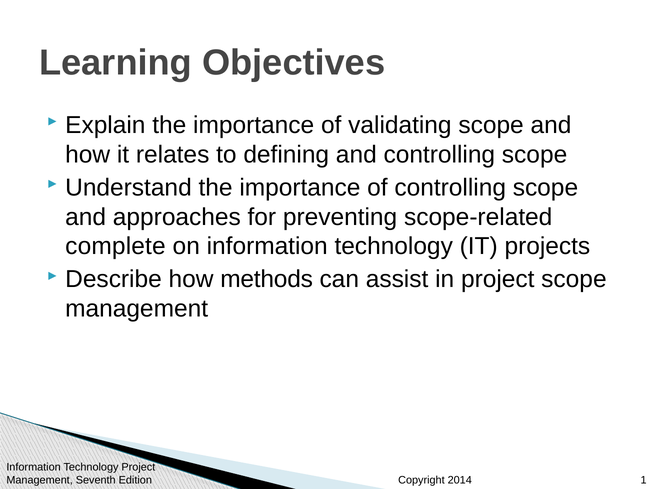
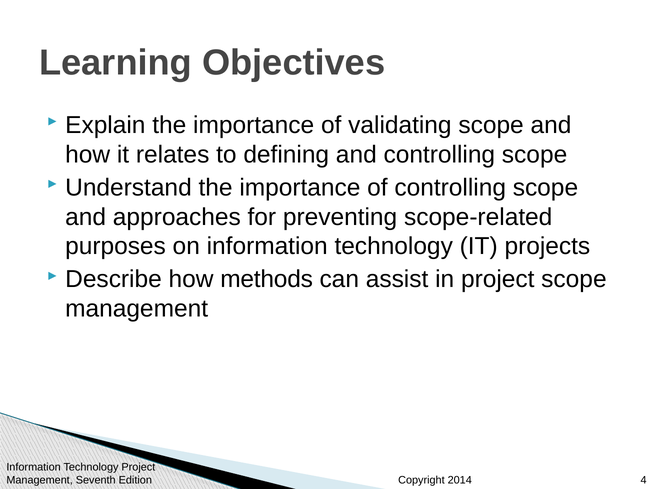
complete: complete -> purposes (116, 247)
1: 1 -> 4 (644, 481)
